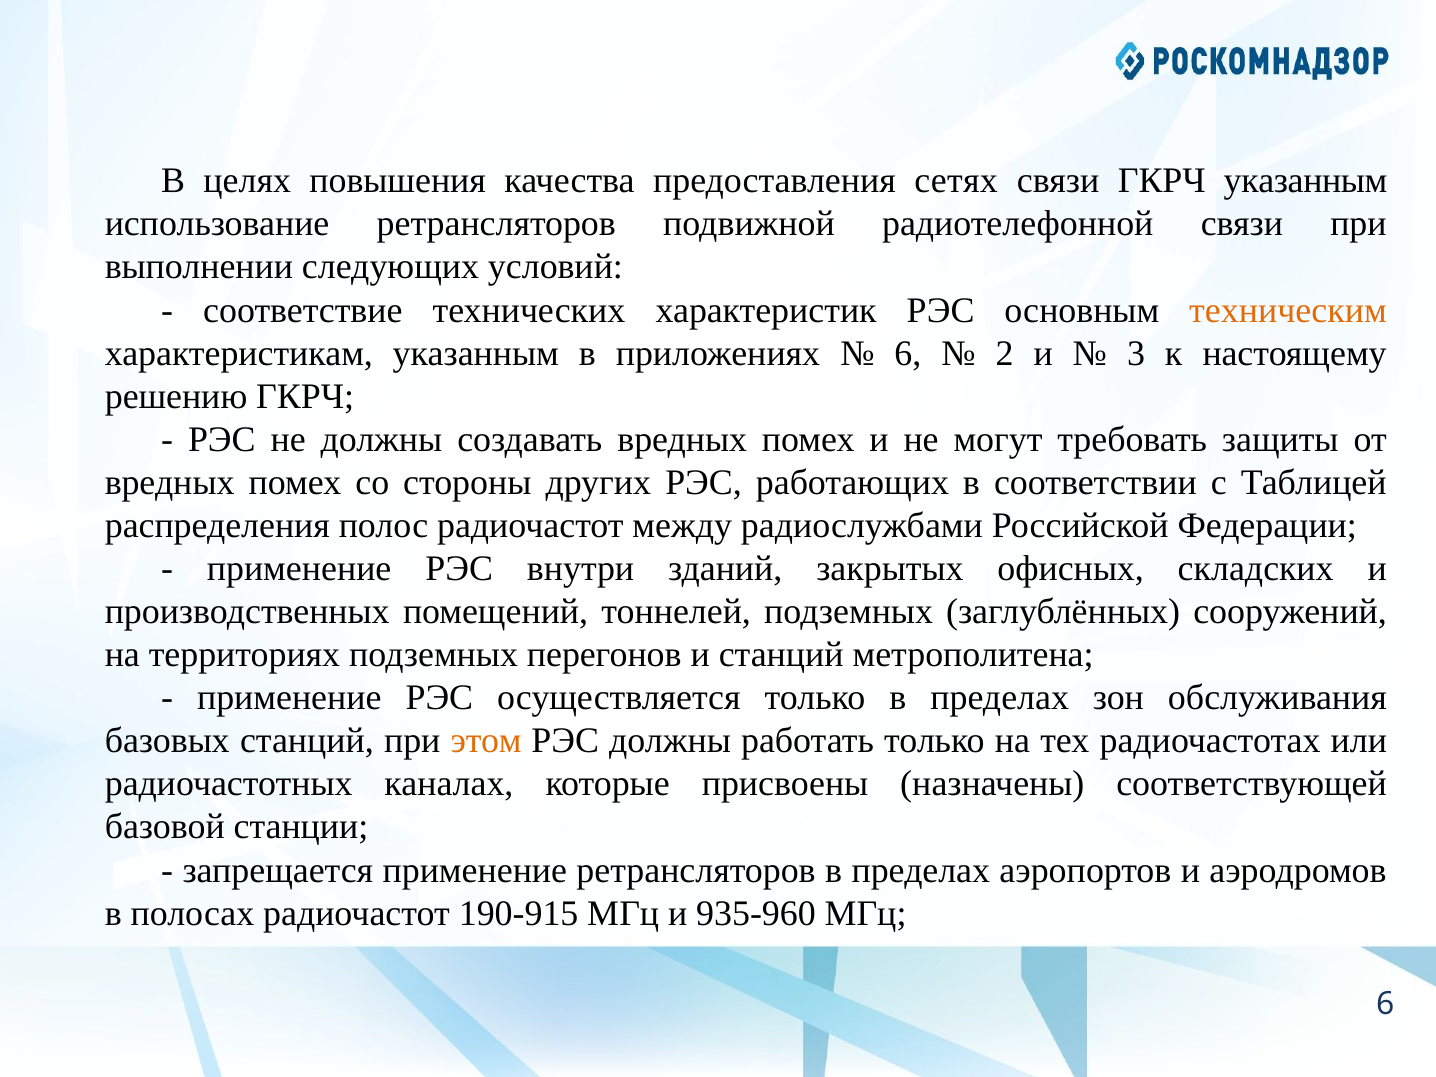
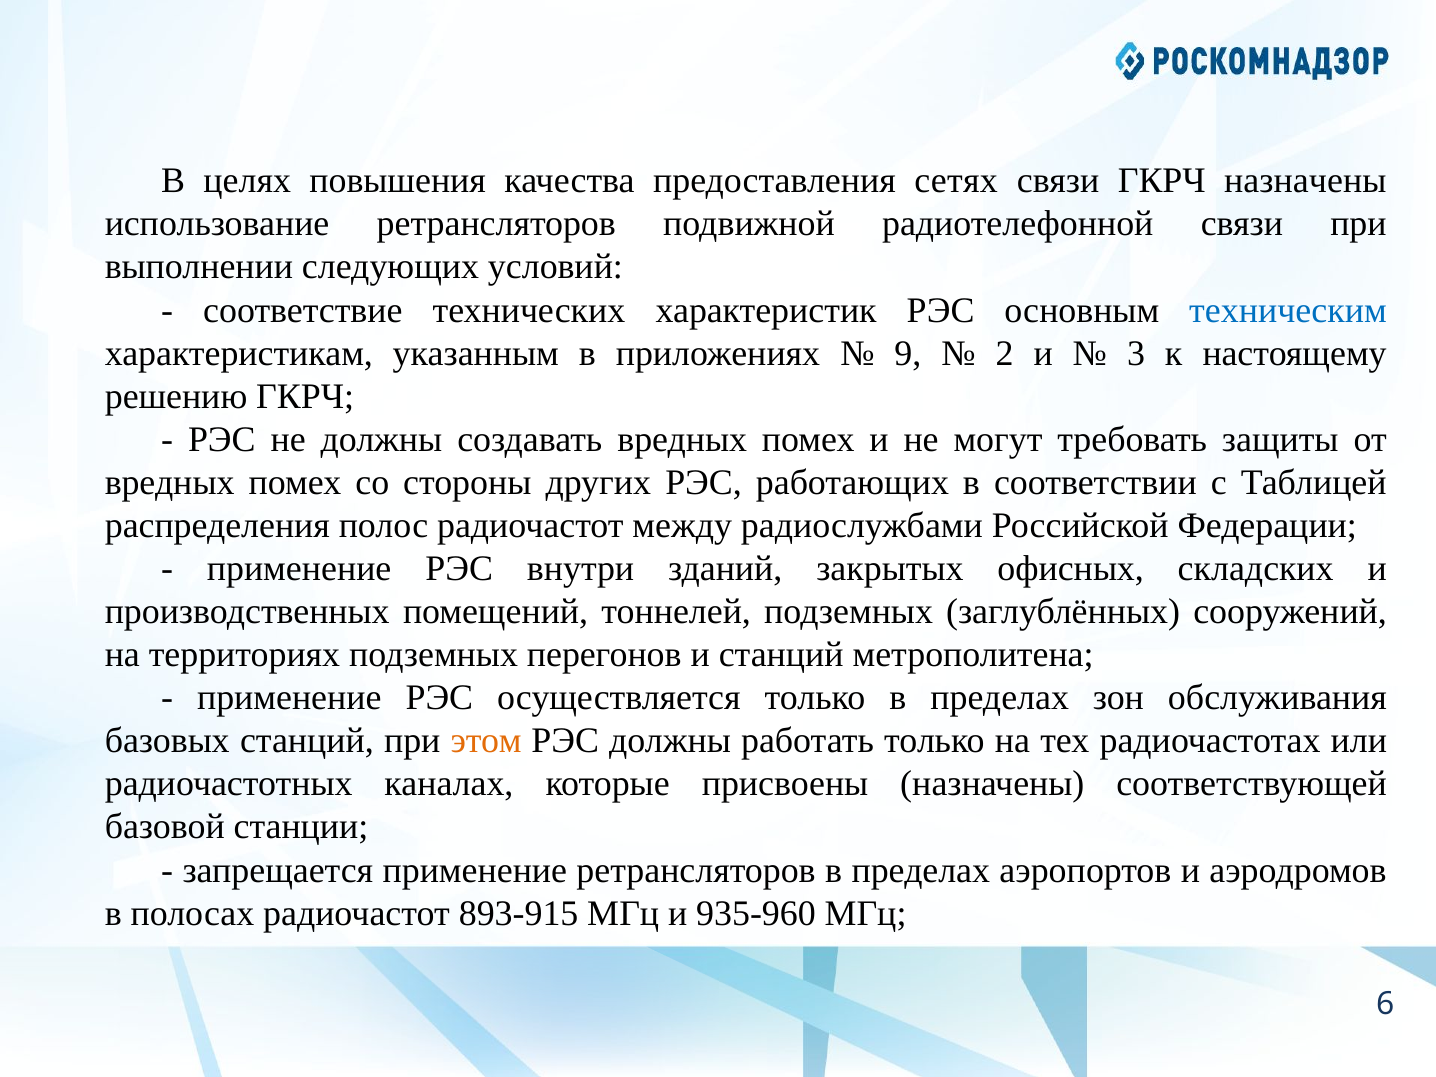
ГКРЧ указанным: указанным -> назначены (1305, 181)
техническим colour: orange -> blue (1288, 310)
6: 6 -> 9 (908, 353)
190-915: 190-915 -> 893-915 (519, 913)
